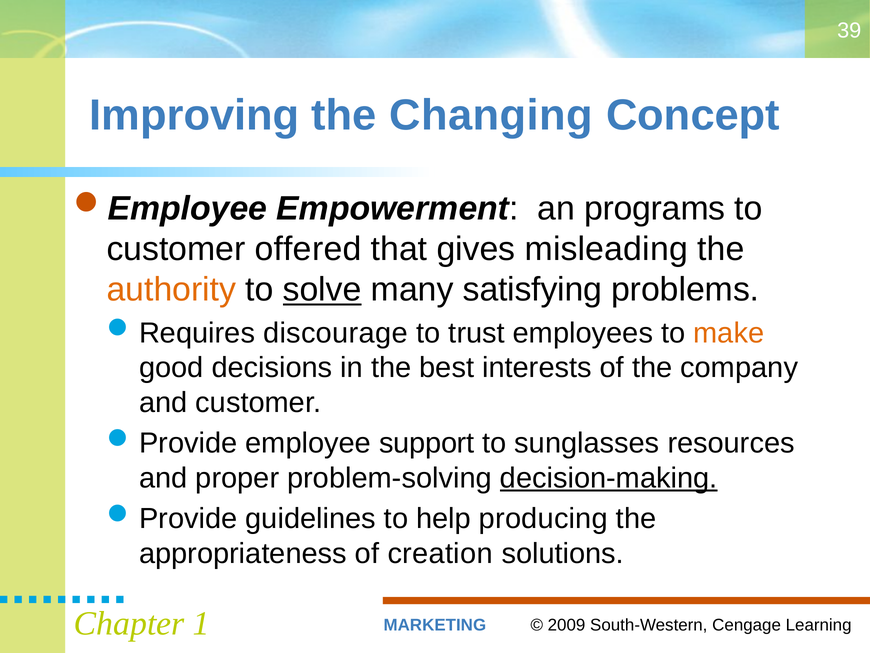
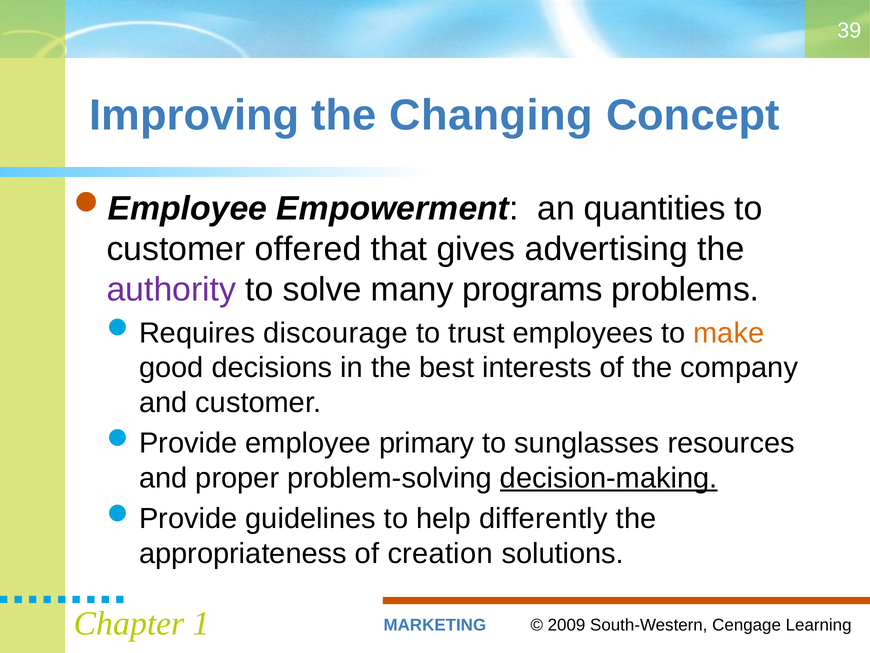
programs: programs -> quantities (655, 208)
misleading: misleading -> advertising (606, 249)
authority colour: orange -> purple (171, 290)
solve underline: present -> none (322, 290)
satisfying: satisfying -> programs (532, 290)
support: support -> primary (427, 443)
producing: producing -> differently (543, 518)
